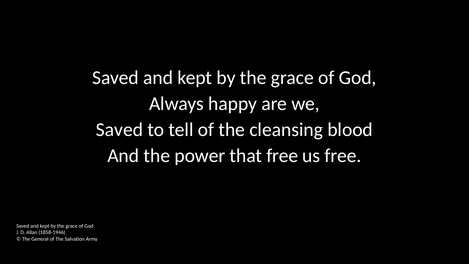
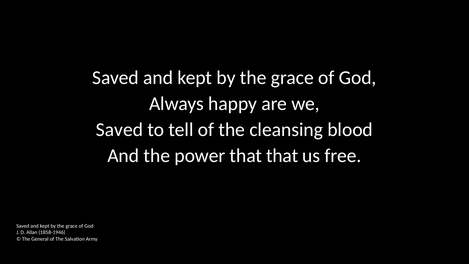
that free: free -> that (282, 156)
